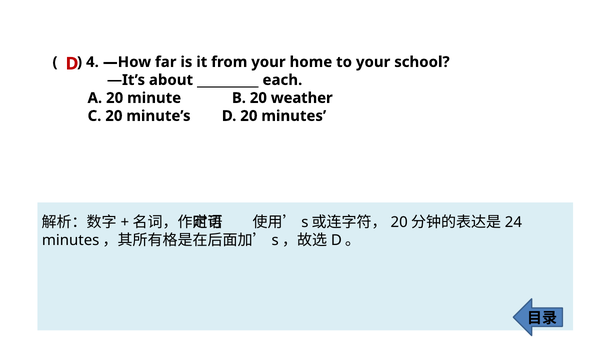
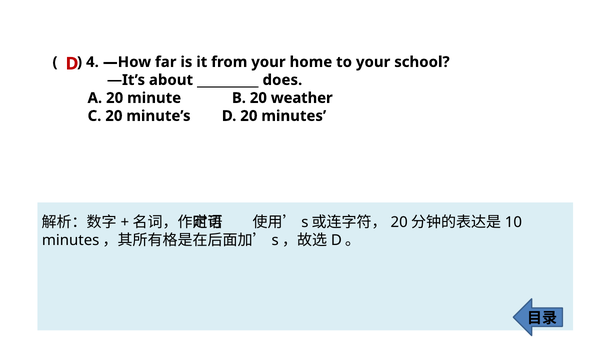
each: each -> does (282, 80)
24: 24 -> 10 (513, 223)
